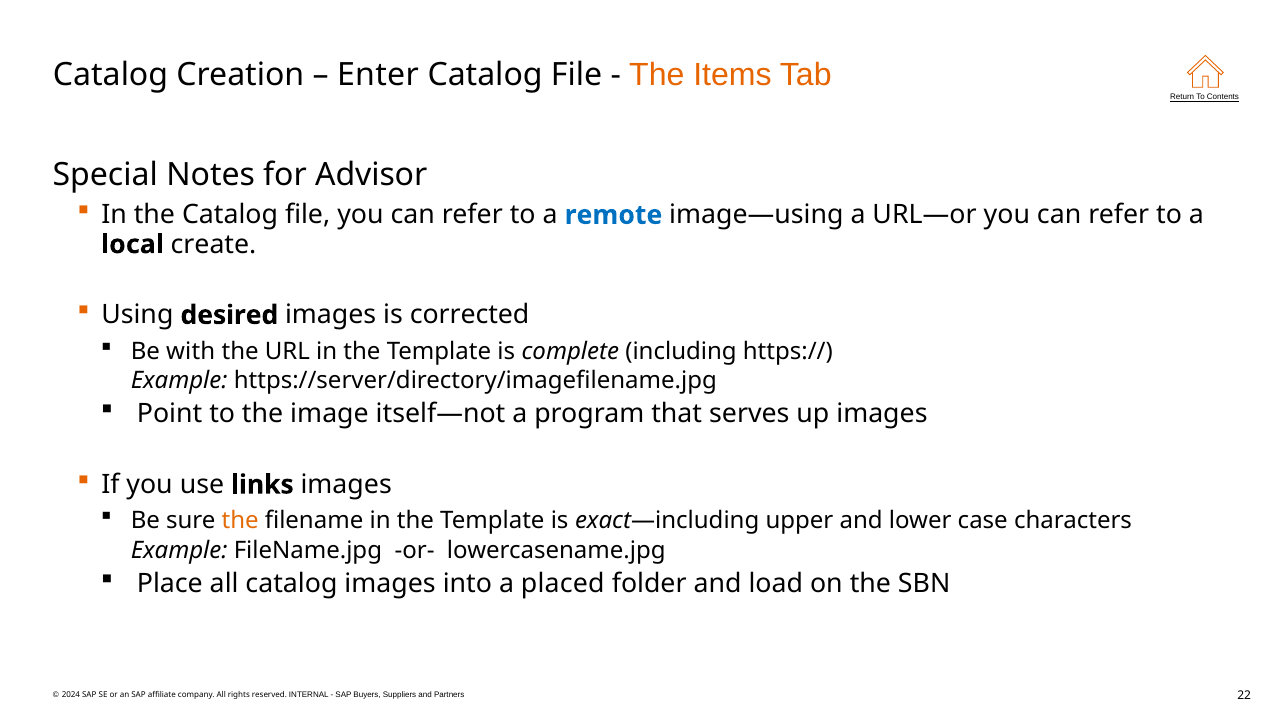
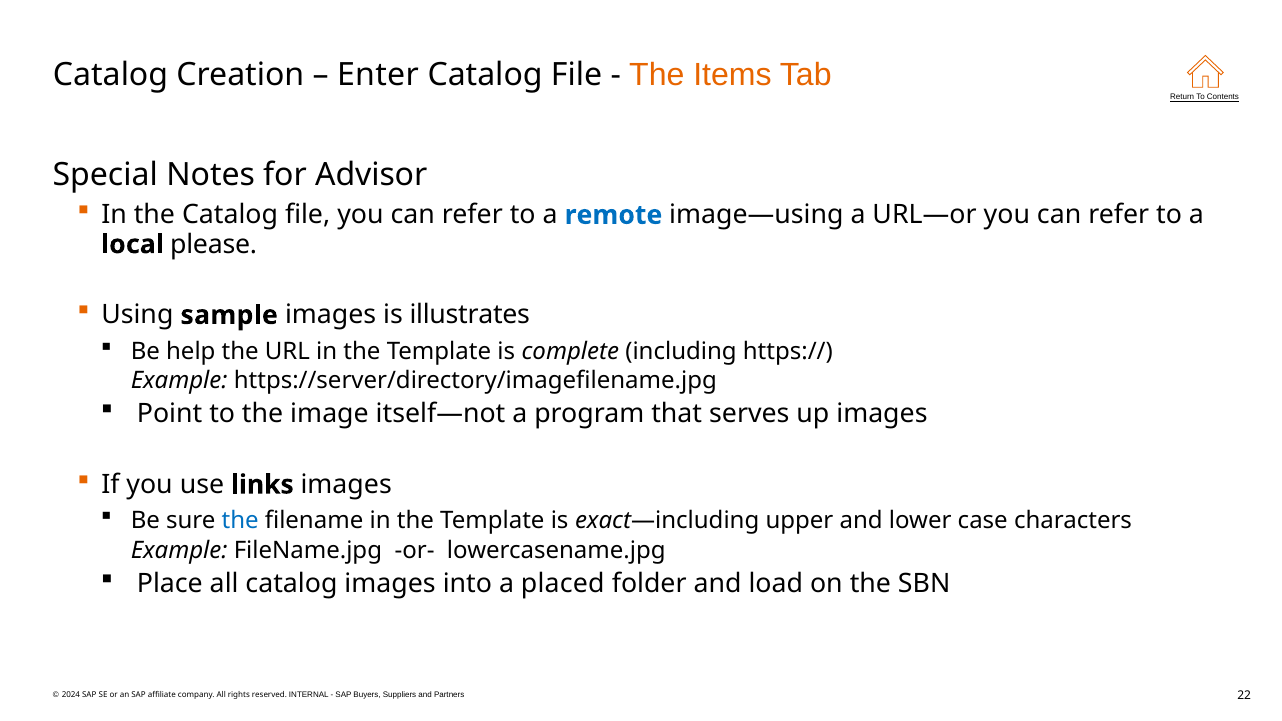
create: create -> please (214, 244)
desired: desired -> sample (229, 315)
corrected: corrected -> illustrates (470, 315)
with: with -> help (191, 351)
the colour: orange -> blue (240, 521)
